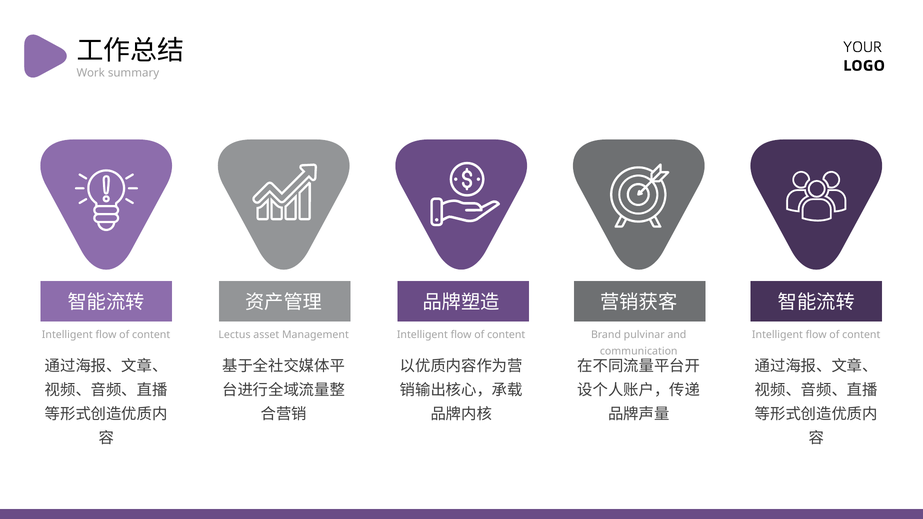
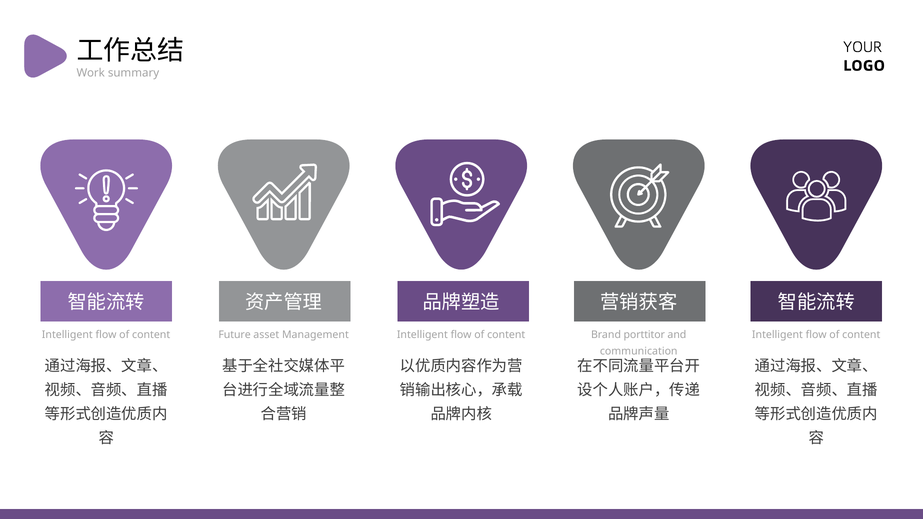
Lectus: Lectus -> Future (235, 335)
pulvinar: pulvinar -> porttitor (644, 335)
